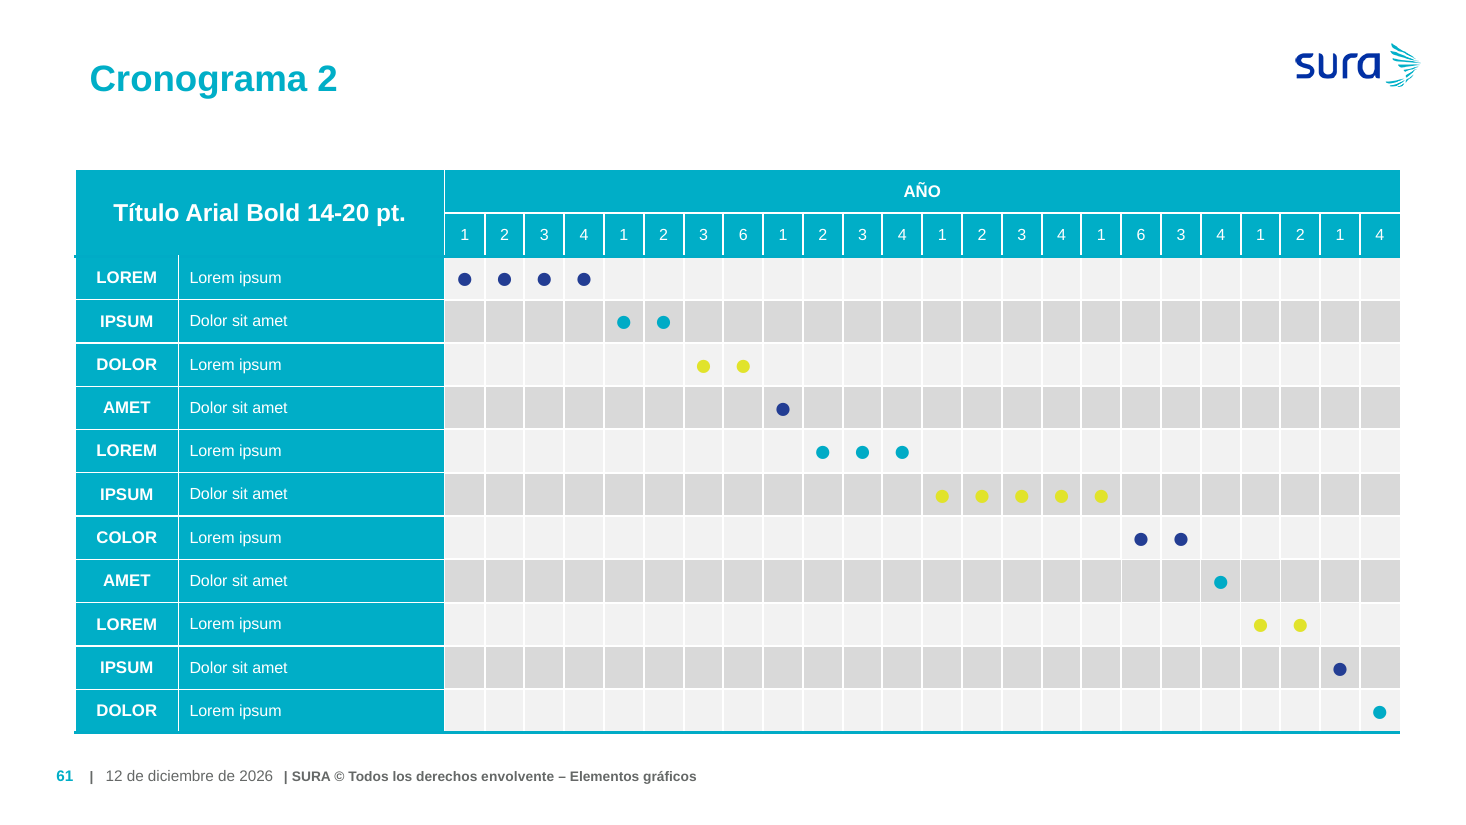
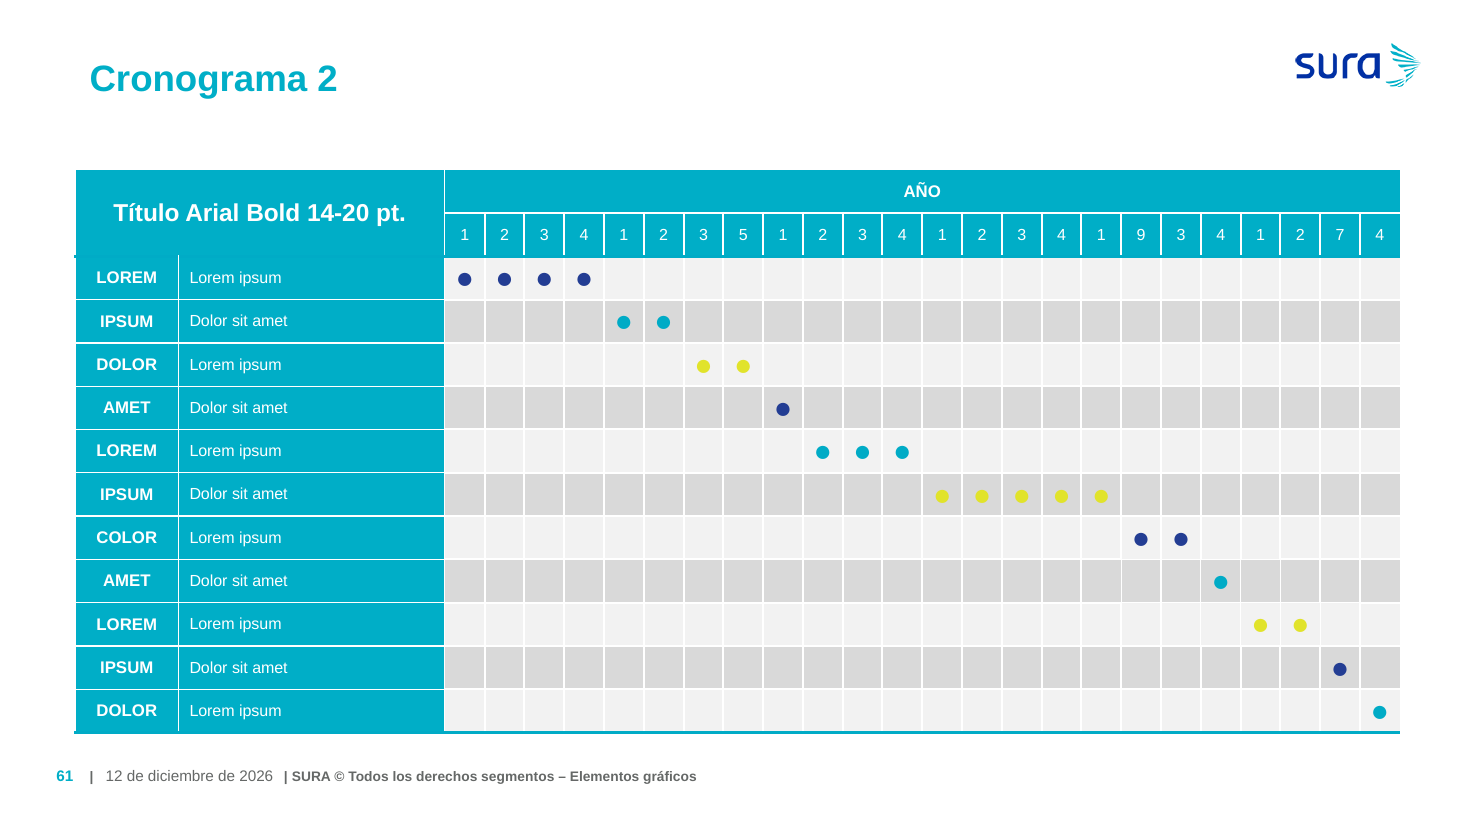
3 6: 6 -> 5 (743, 235)
1 6: 6 -> 9 (1141, 235)
2 1: 1 -> 7 (1340, 235)
envolvente: envolvente -> segmentos (518, 777)
